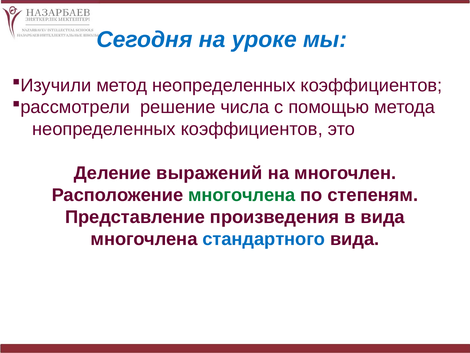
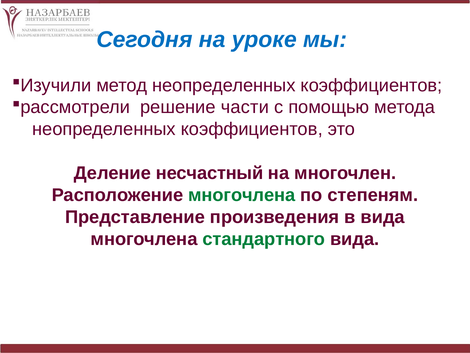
числа: числа -> части (245, 107)
выражений: выражений -> несчастный (210, 173)
стандартного colour: blue -> green (264, 239)
